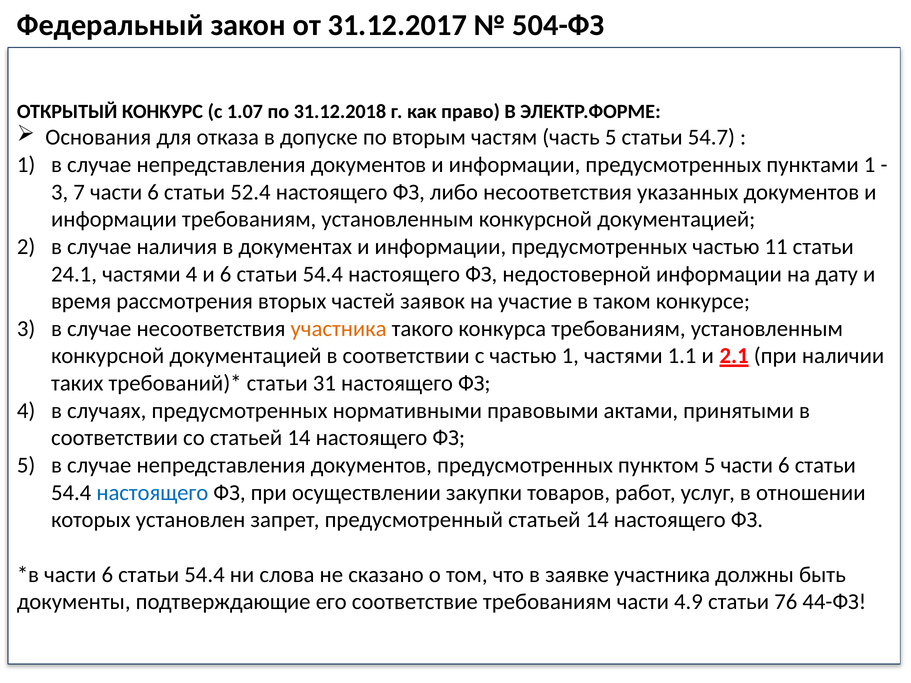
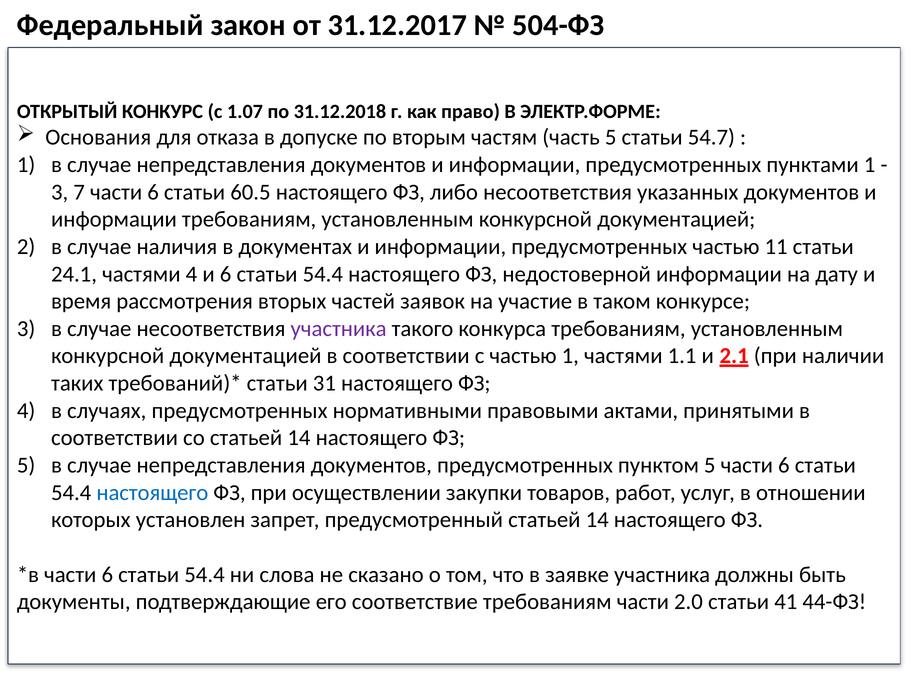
52.4: 52.4 -> 60.5 (250, 192)
участника colour: orange -> purple (339, 329)
4.9: 4.9 -> 2.0 (688, 602)
76: 76 -> 41 (786, 602)
